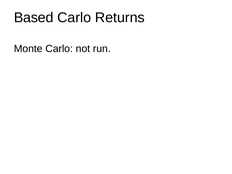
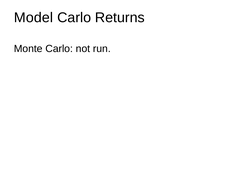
Based: Based -> Model (33, 18)
